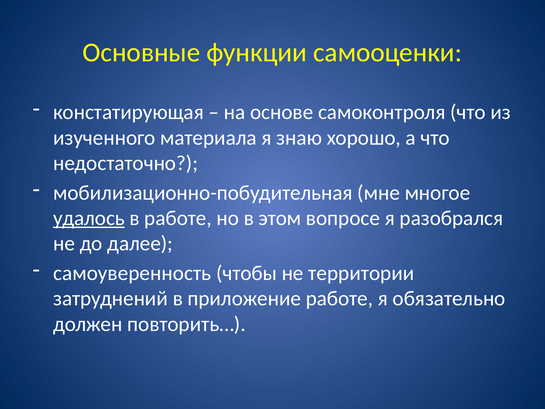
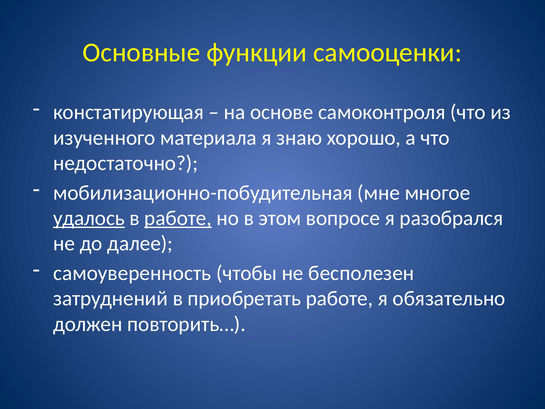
работе underline: none -> present (178, 218)
территории: территории -> бесполезен (361, 273)
приложение: приложение -> приобретать (244, 298)
